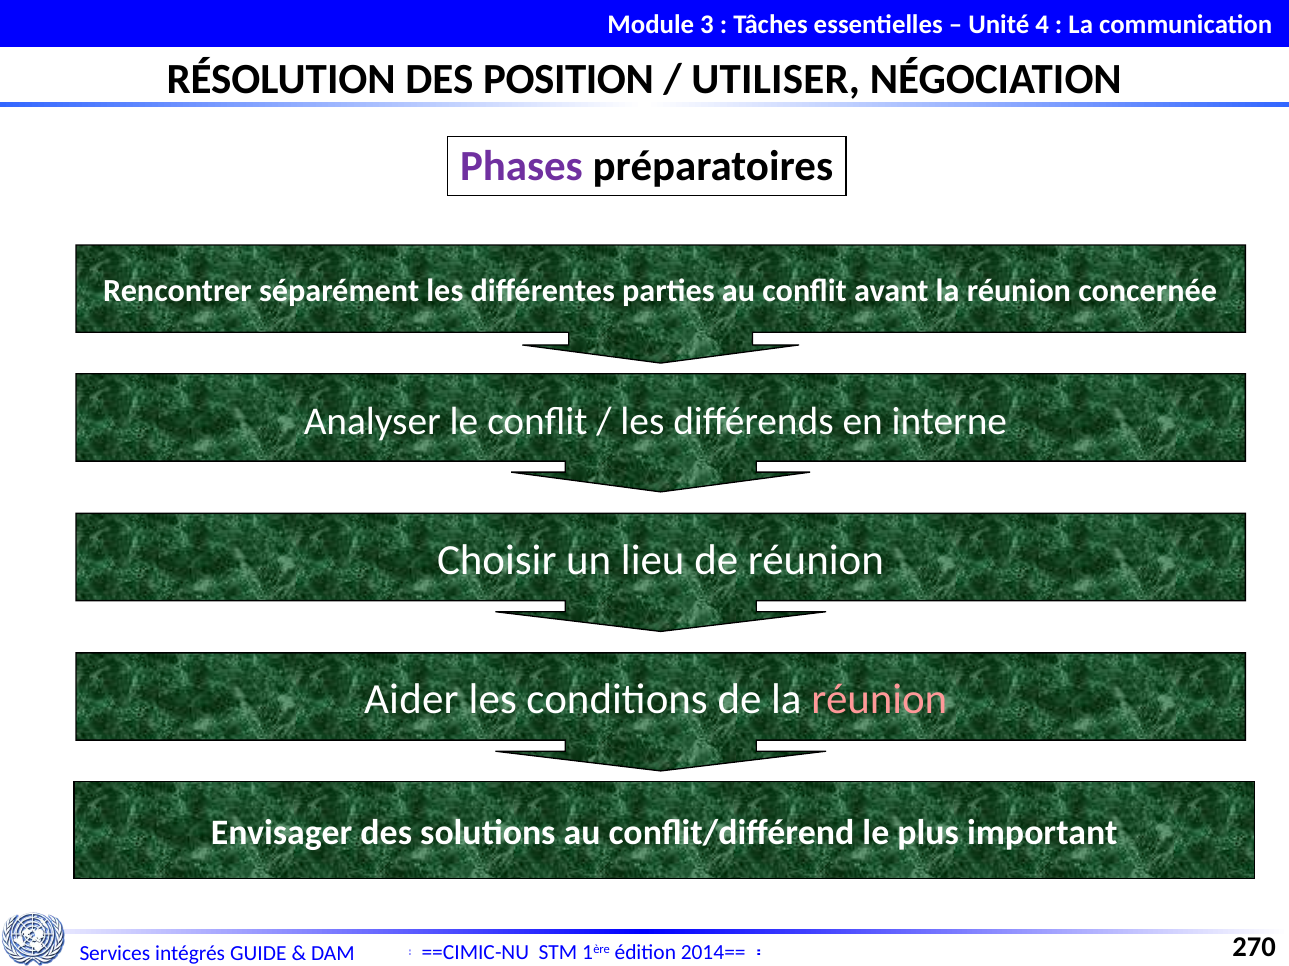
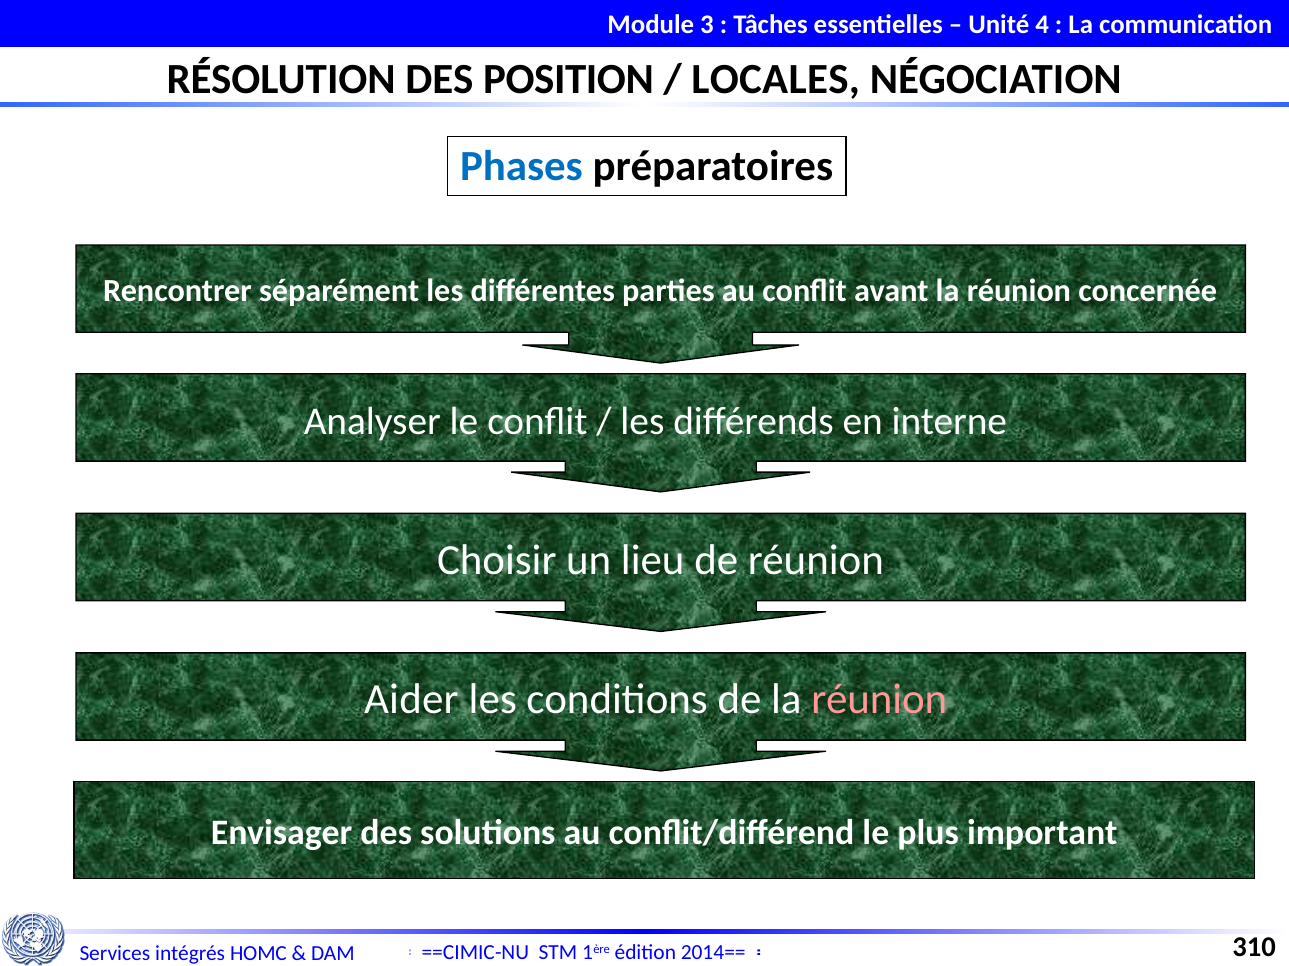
UTILISER: UTILISER -> LOCALES (776, 80)
Phases colour: purple -> blue (521, 166)
GUIDE: GUIDE -> HOMC (258, 954)
270: 270 -> 310 (1254, 948)
